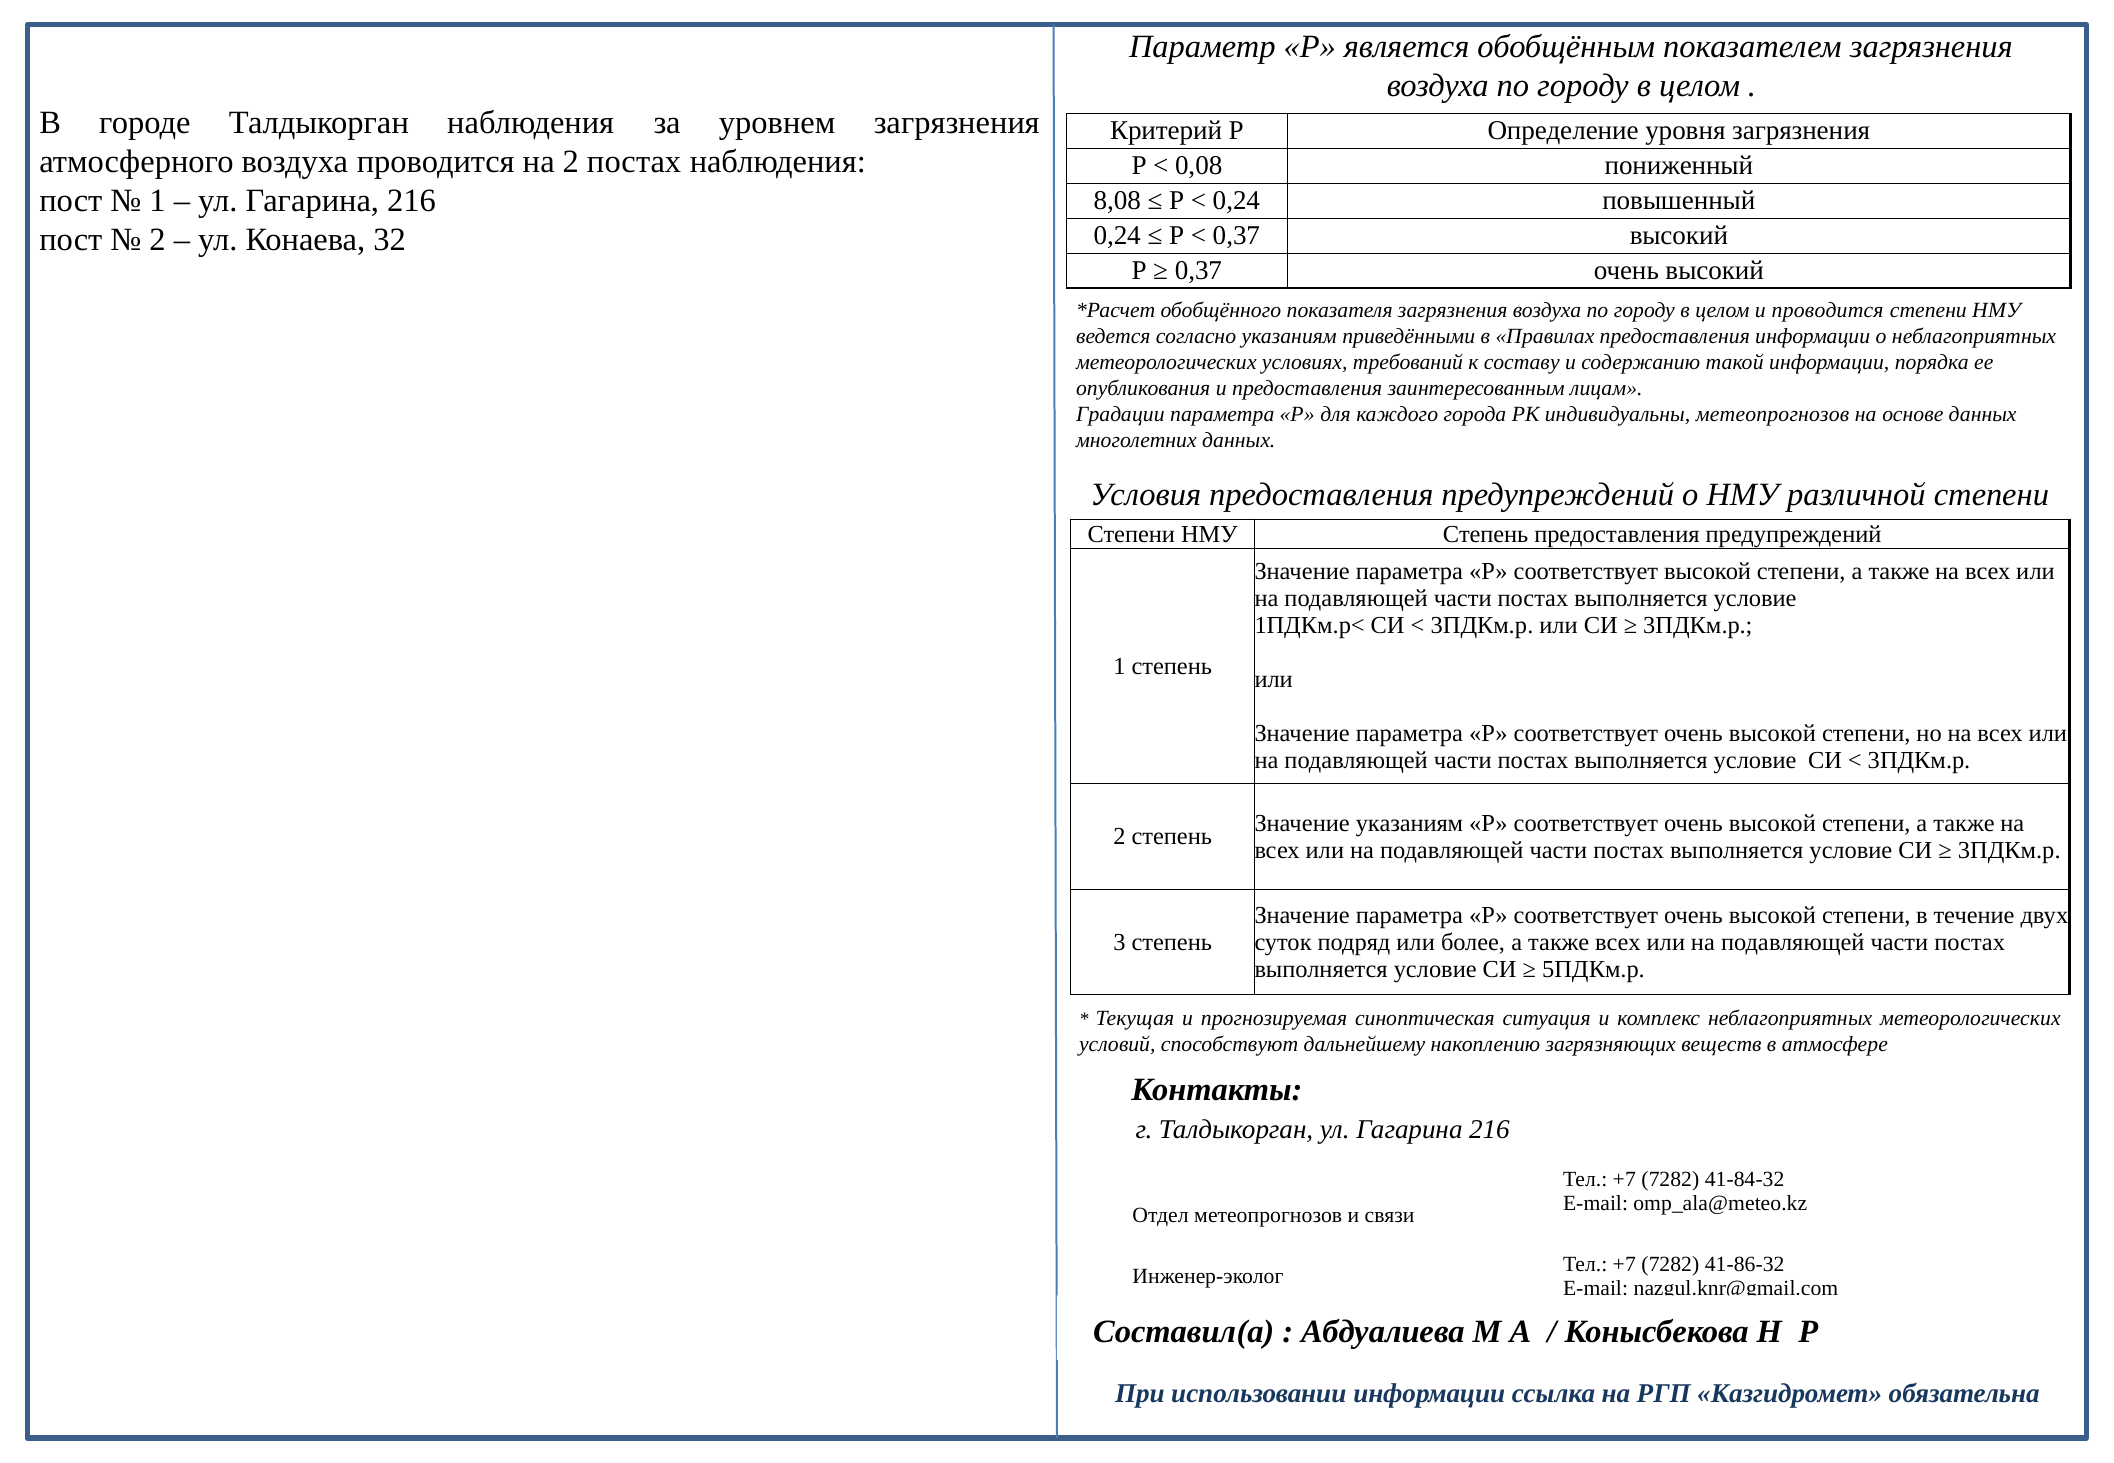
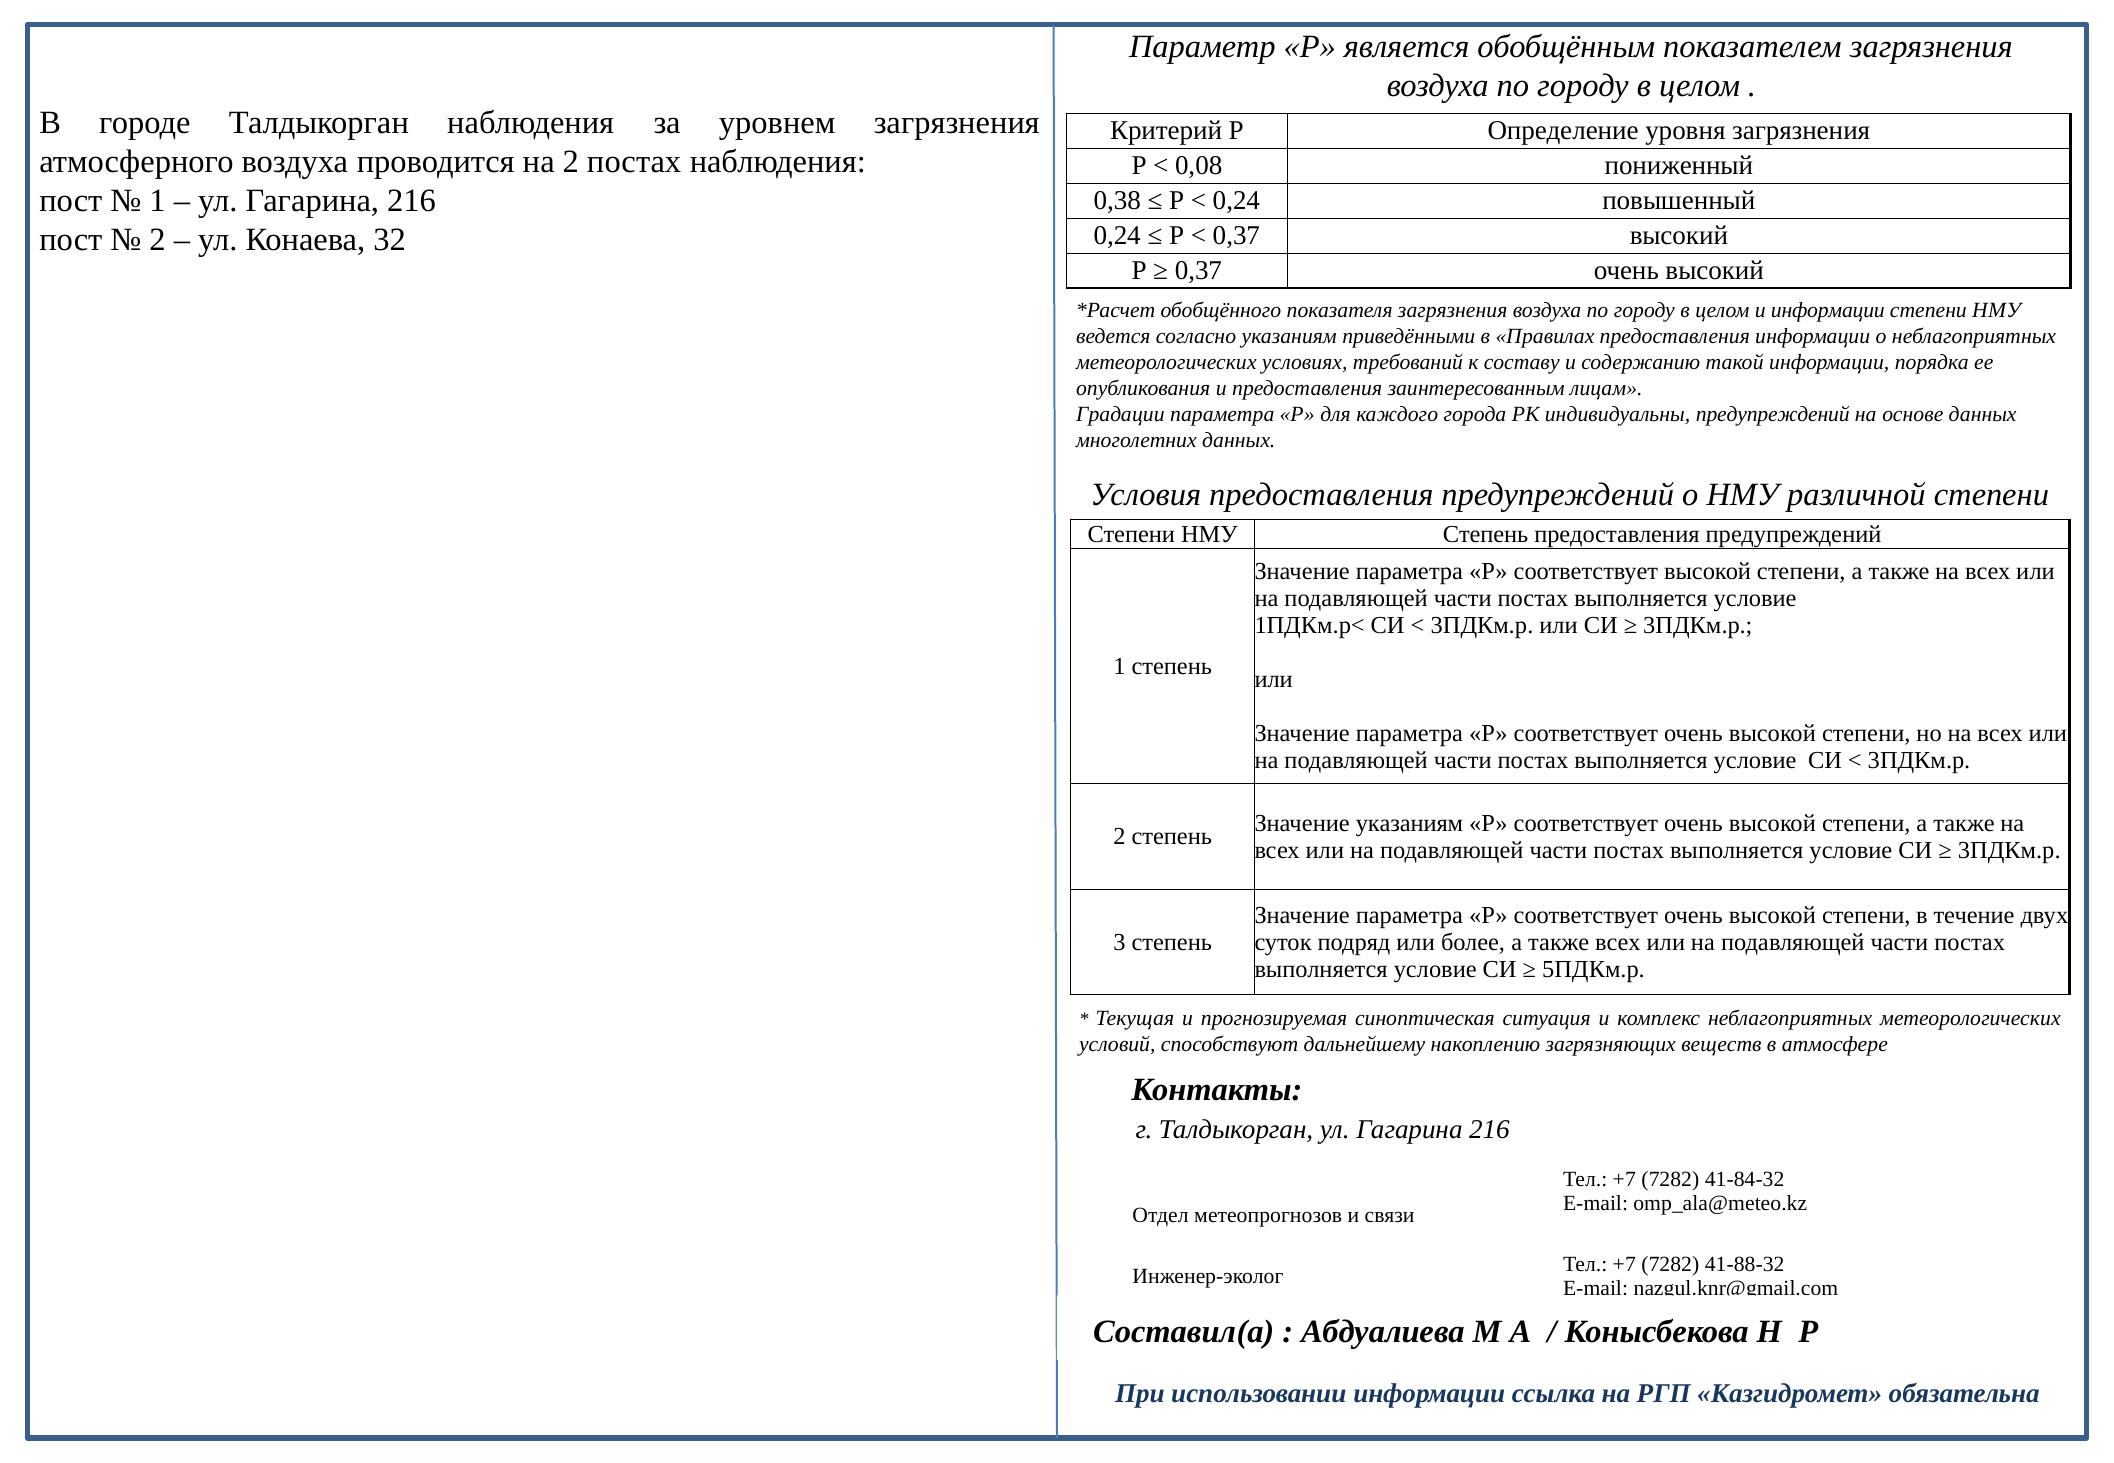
8,08: 8,08 -> 0,38 (1117, 201)
и проводится: проводится -> информации (1828, 310)
индивидуальны метеопрогнозов: метеопрогнозов -> предупреждений (1773, 414)
41-86-32: 41-86-32 -> 41-88-32 (1745, 1264)
